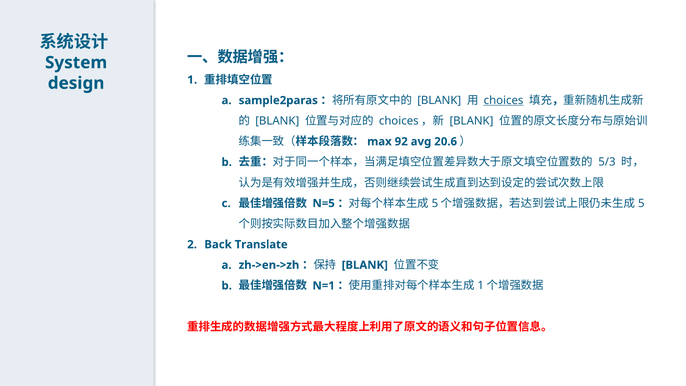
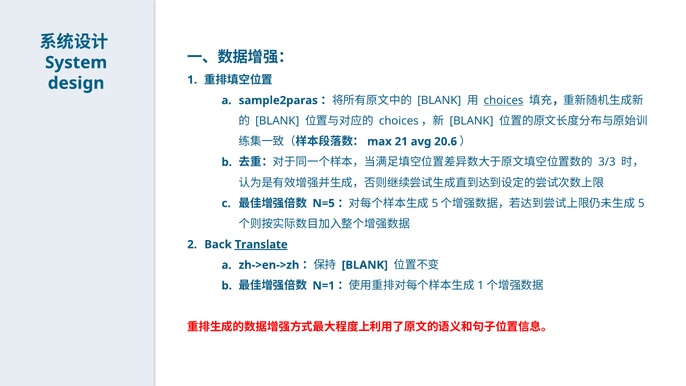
92: 92 -> 21 (401, 142)
5/3: 5/3 -> 3/3 (607, 162)
Translate underline: none -> present (261, 244)
